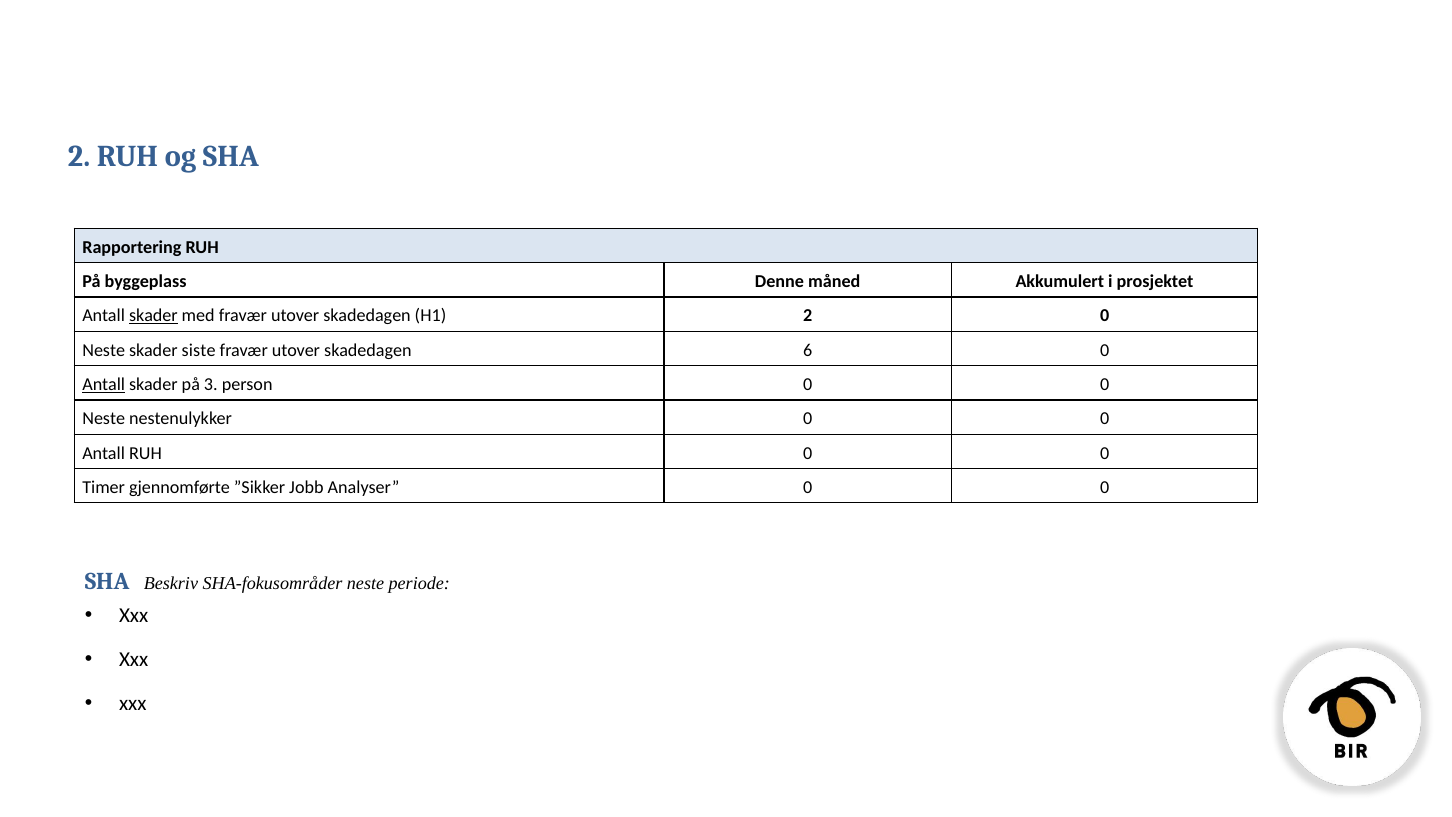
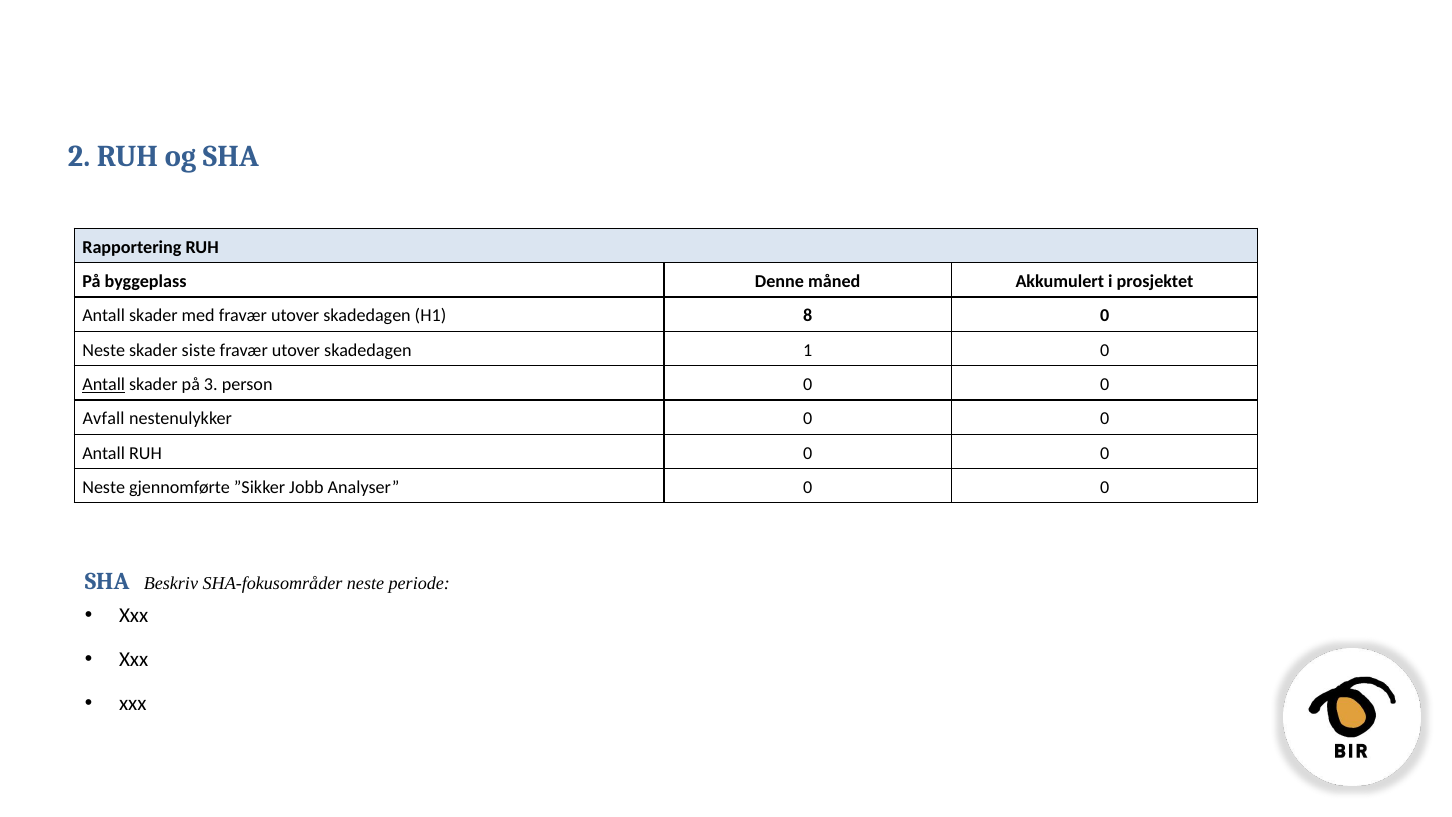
skader underline: present -> none (153, 316)
H1 2: 2 -> 8 (808, 316)
6: 6 -> 1 (808, 350)
Neste: Neste -> Avfall (104, 419)
Timer: Timer -> Neste (104, 487)
